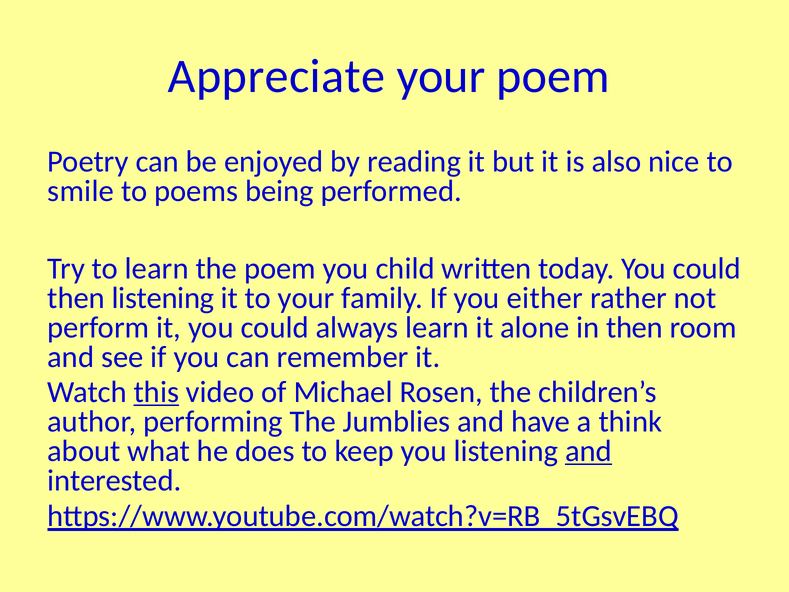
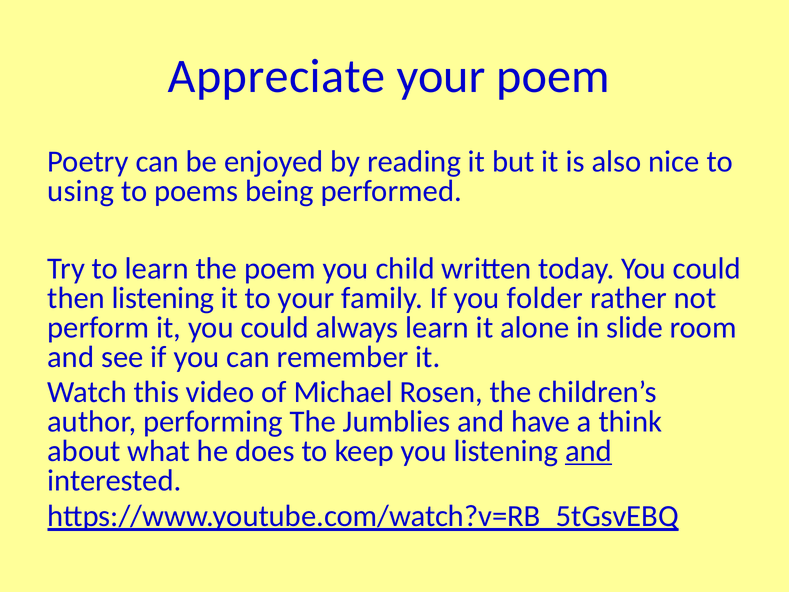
smile: smile -> using (81, 191)
either: either -> folder (545, 298)
in then: then -> slide (635, 327)
this underline: present -> none (156, 392)
